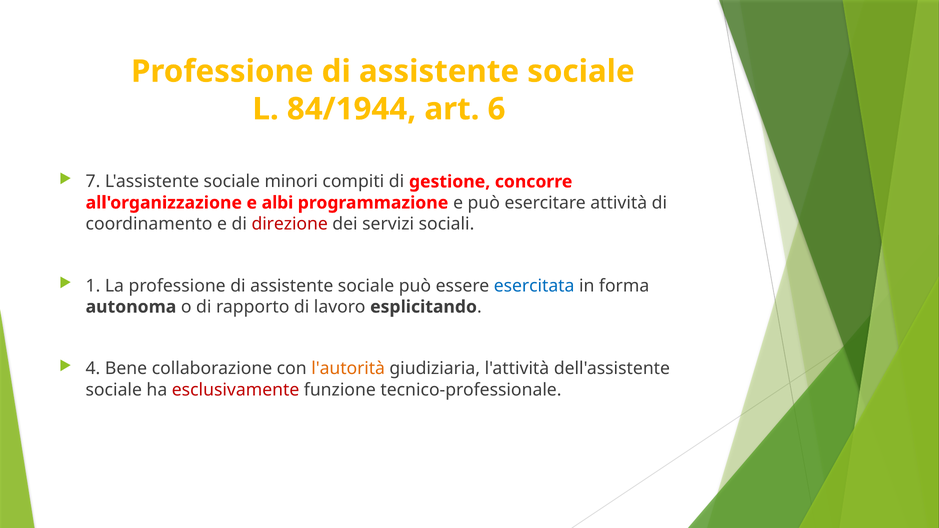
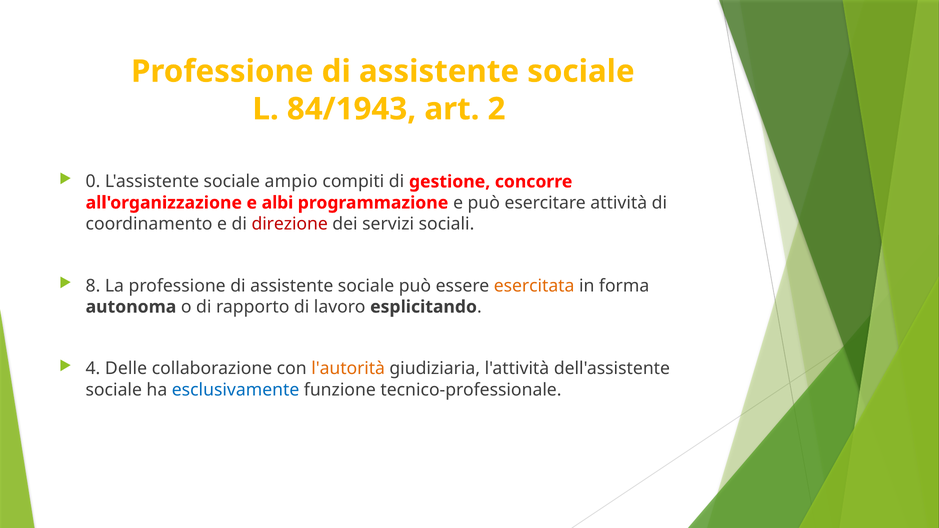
84/1944: 84/1944 -> 84/1943 (352, 109)
6: 6 -> 2 (497, 109)
7: 7 -> 0 (93, 182)
minori: minori -> ampio (291, 182)
1: 1 -> 8 (93, 286)
esercitata colour: blue -> orange (534, 286)
Bene: Bene -> Delle (126, 369)
esclusivamente colour: red -> blue (236, 390)
